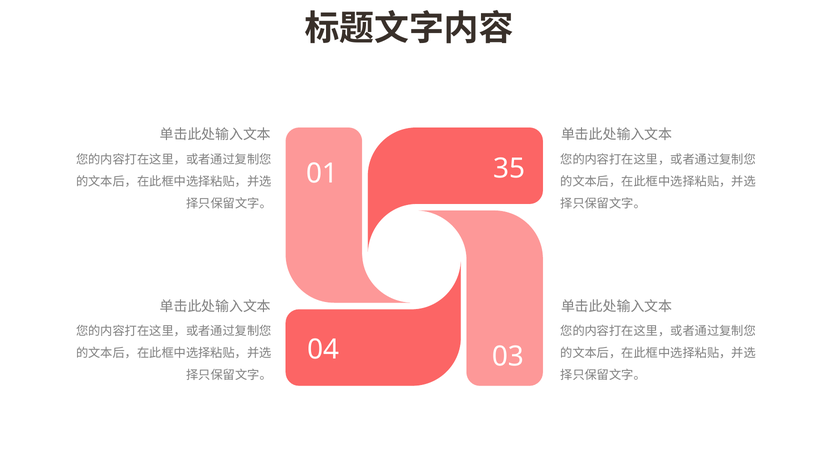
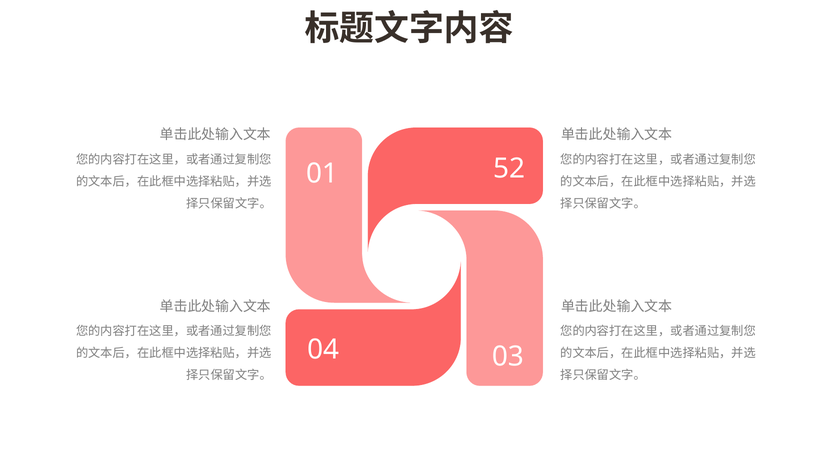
35: 35 -> 52 (509, 168)
